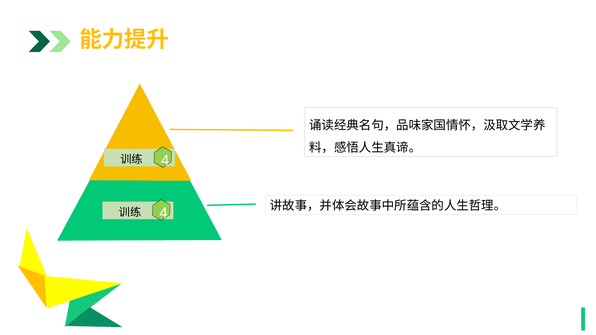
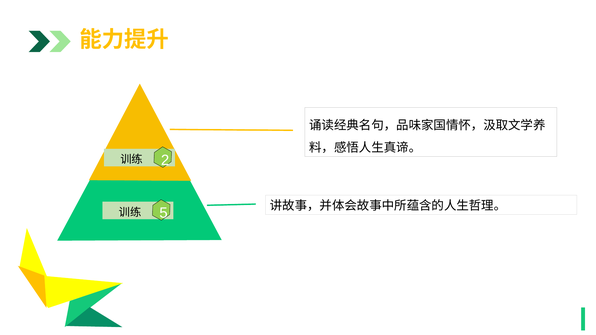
4: 4 -> 2 (165, 160)
4: 4 -> 5 (164, 213)
